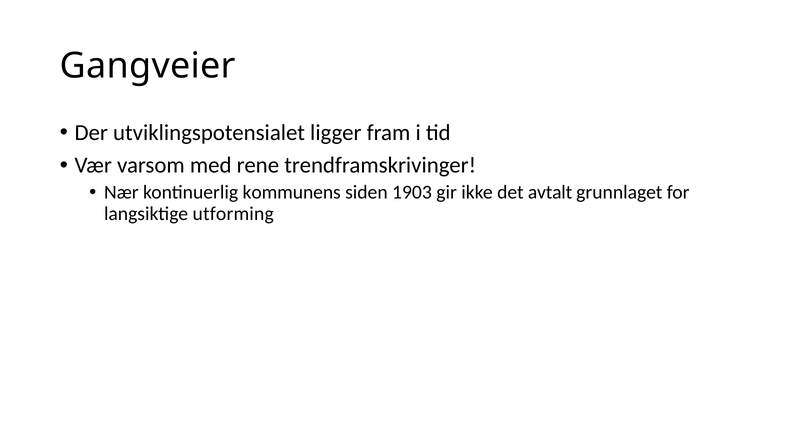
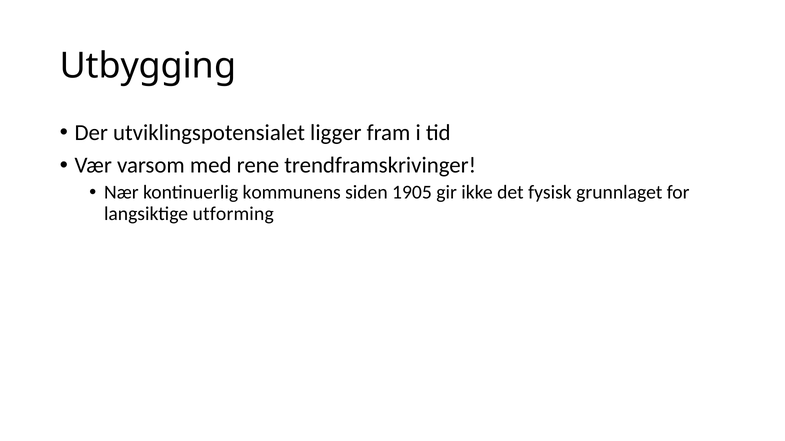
Gangveier: Gangveier -> Utbygging (148, 66)
1903: 1903 -> 1905 (412, 193)
avtalt: avtalt -> fysisk (550, 193)
